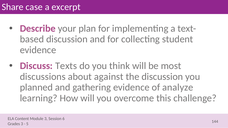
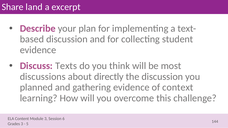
case: case -> land (34, 7)
against: against -> directly (109, 77)
analyze: analyze -> context (178, 87)
